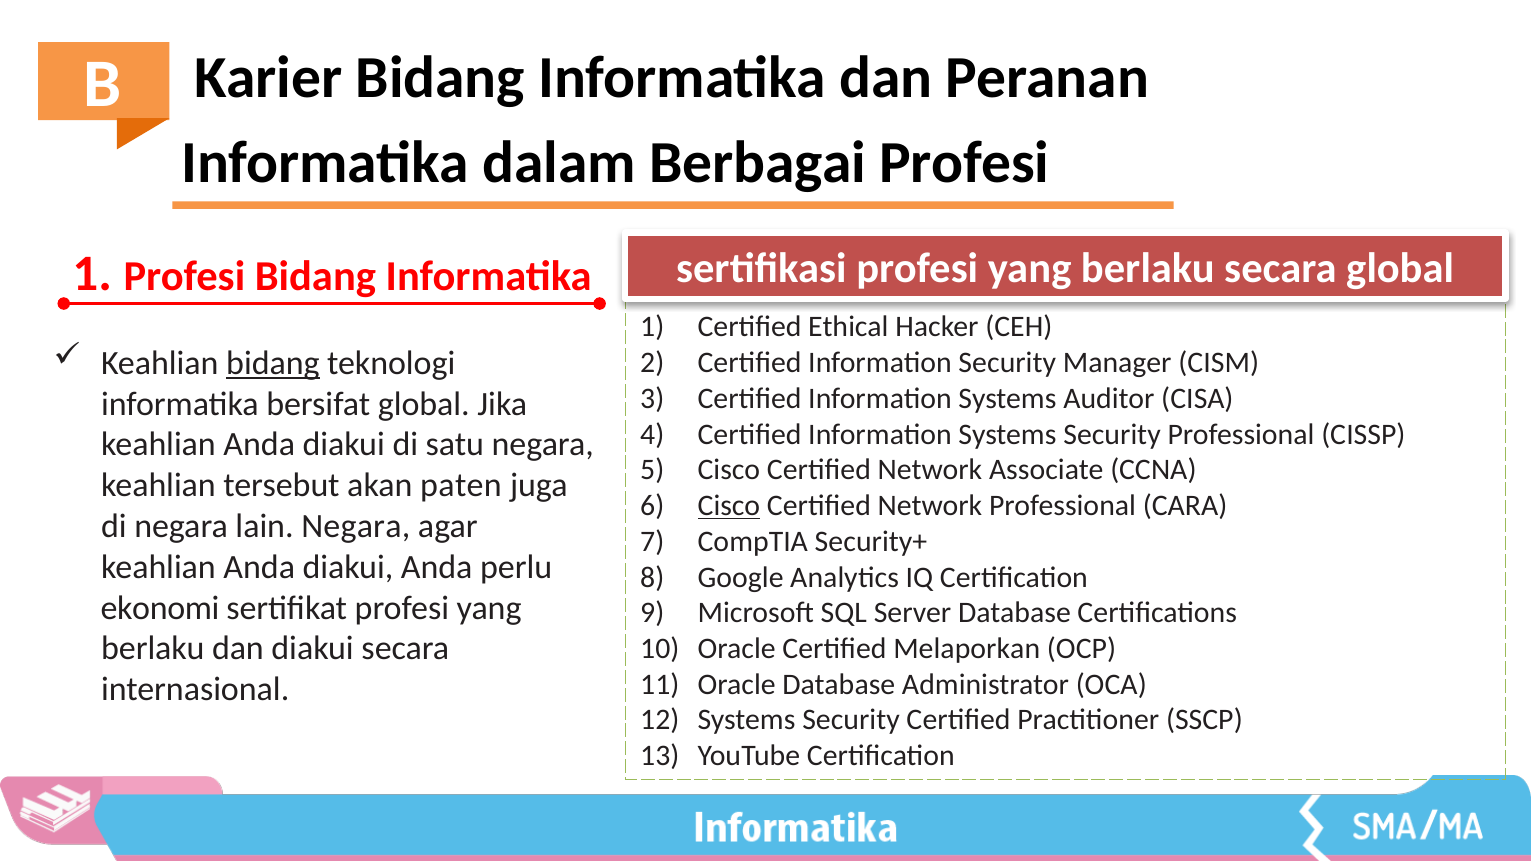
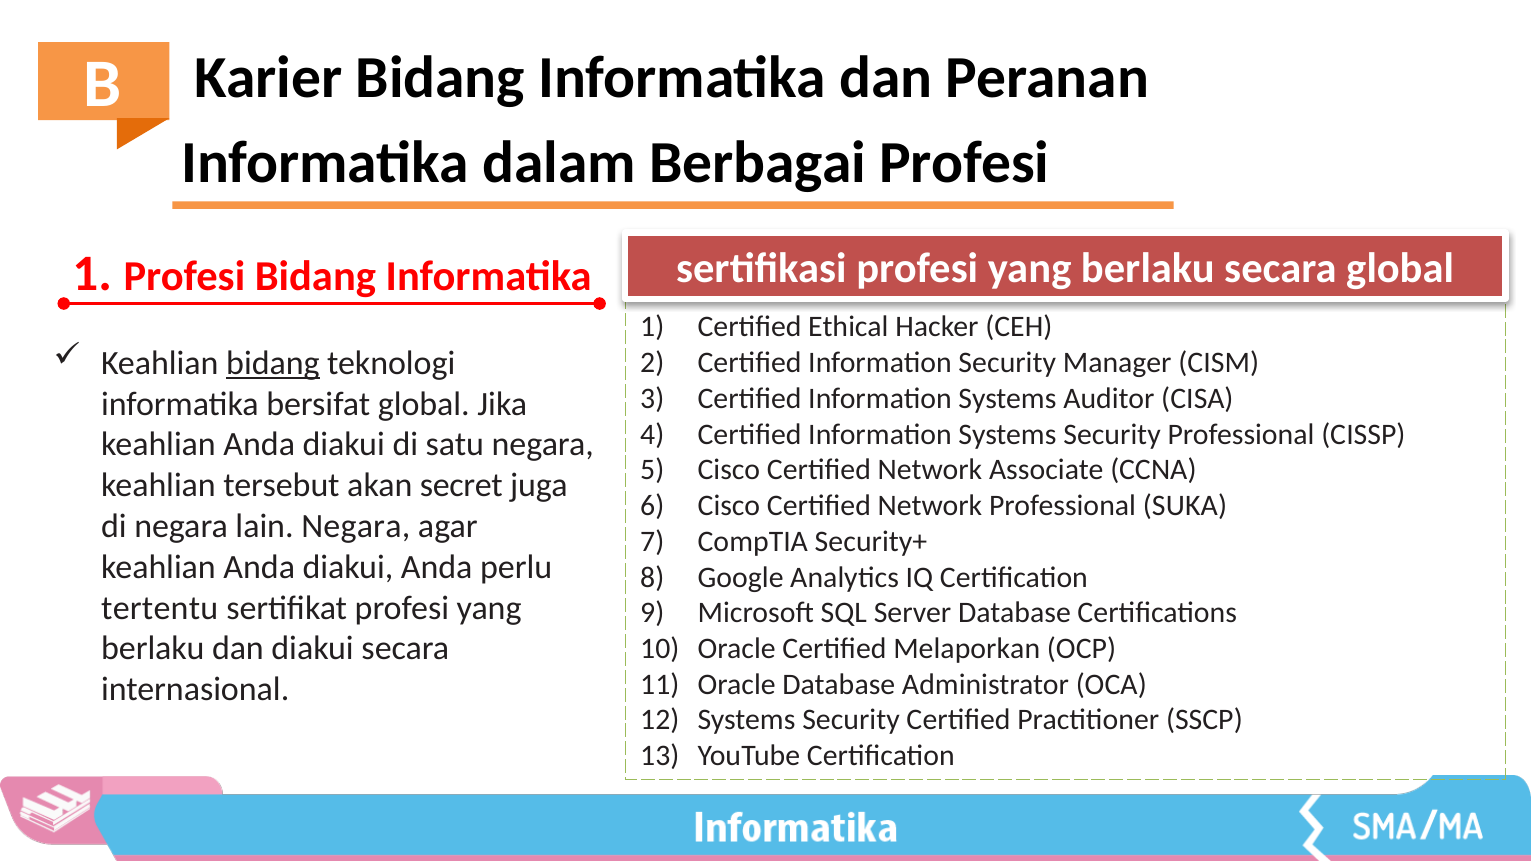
paten: paten -> secret (461, 486)
Cisco underline: present -> none (729, 506)
CARA: CARA -> SUKA (1185, 506)
ekonomi: ekonomi -> tertentu (160, 608)
